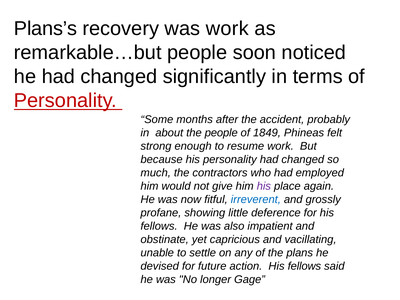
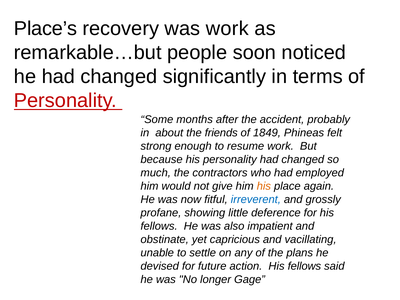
Plans’s: Plans’s -> Place’s (46, 29)
the people: people -> friends (221, 133)
his colour: purple -> orange (264, 186)
